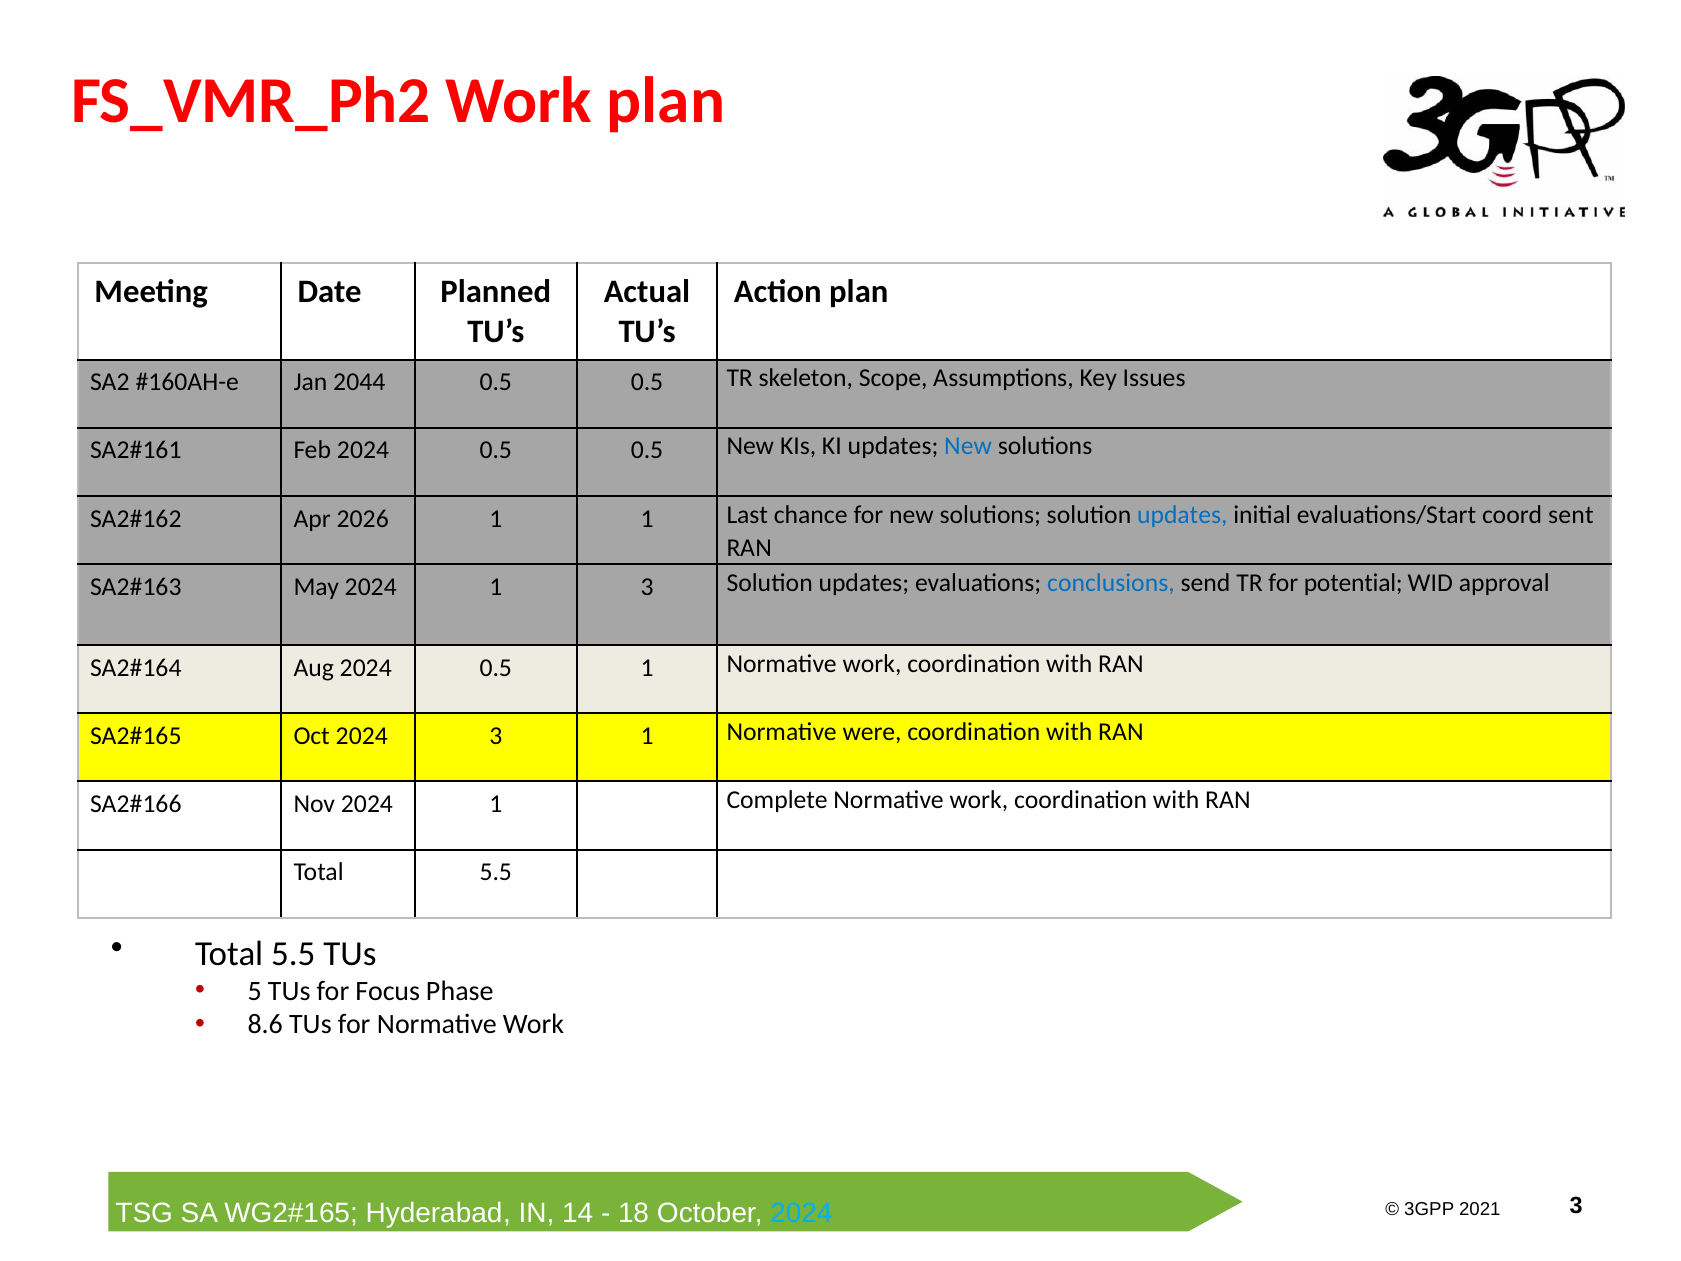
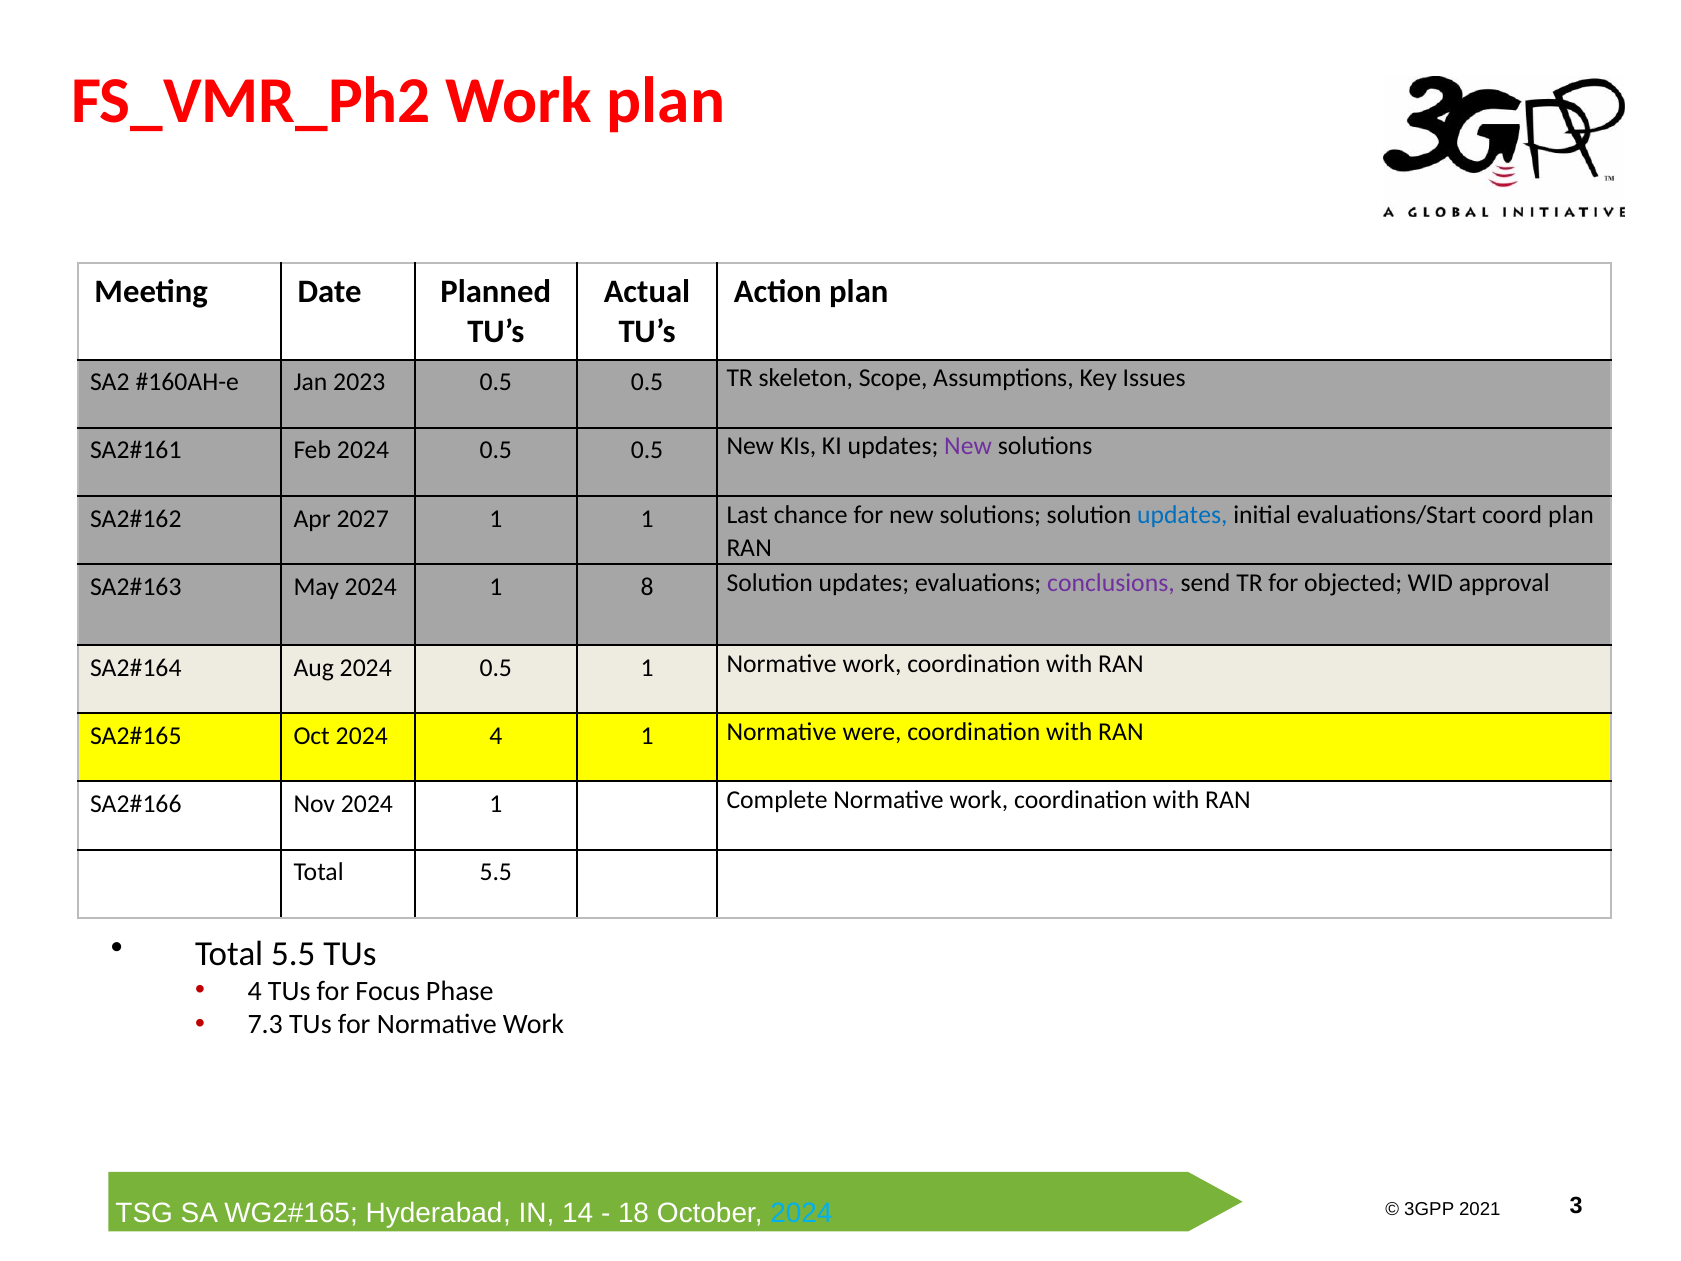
2044: 2044 -> 2023 (359, 382)
New colour: blue -> purple (968, 446)
2026: 2026 -> 2027 (363, 519)
coord sent: sent -> plan (1571, 514)
1 3: 3 -> 8 (647, 587)
conclusions colour: blue -> purple (1111, 583)
potential: potential -> objected (1353, 583)
Oct 2024 3: 3 -> 4 (496, 736)
5: 5 -> 4 (255, 991)
8.6: 8.6 -> 7.3 (265, 1025)
